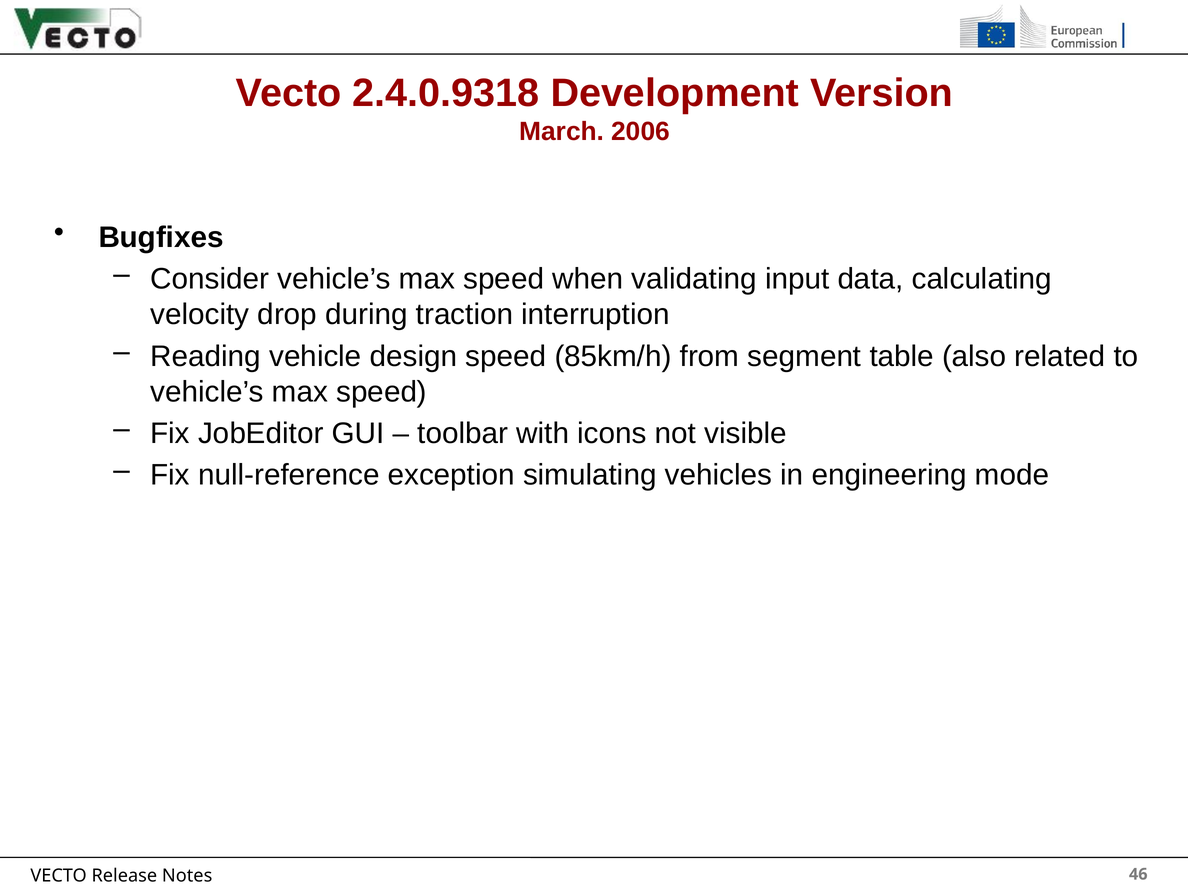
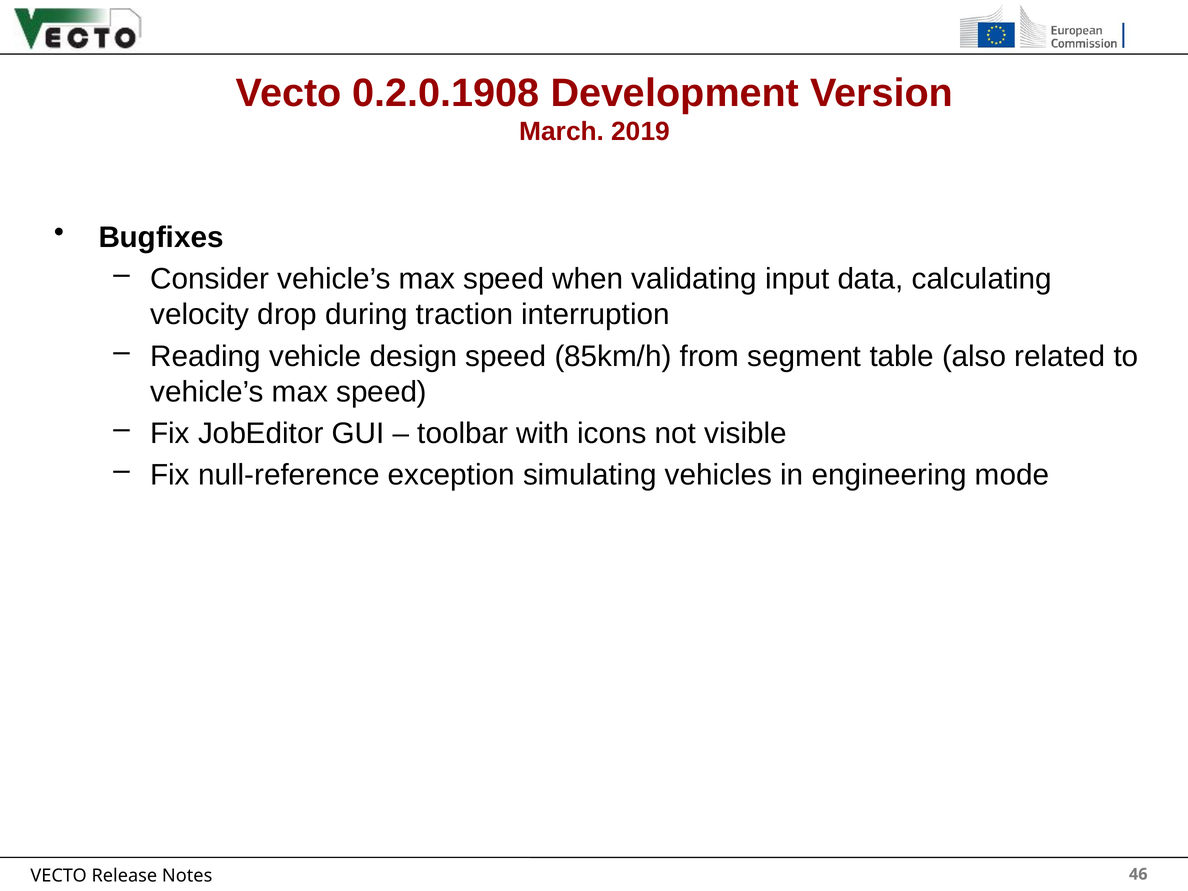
2.4.0.9318: 2.4.0.9318 -> 0.2.0.1908 (446, 93)
2006: 2006 -> 2019 (641, 132)
